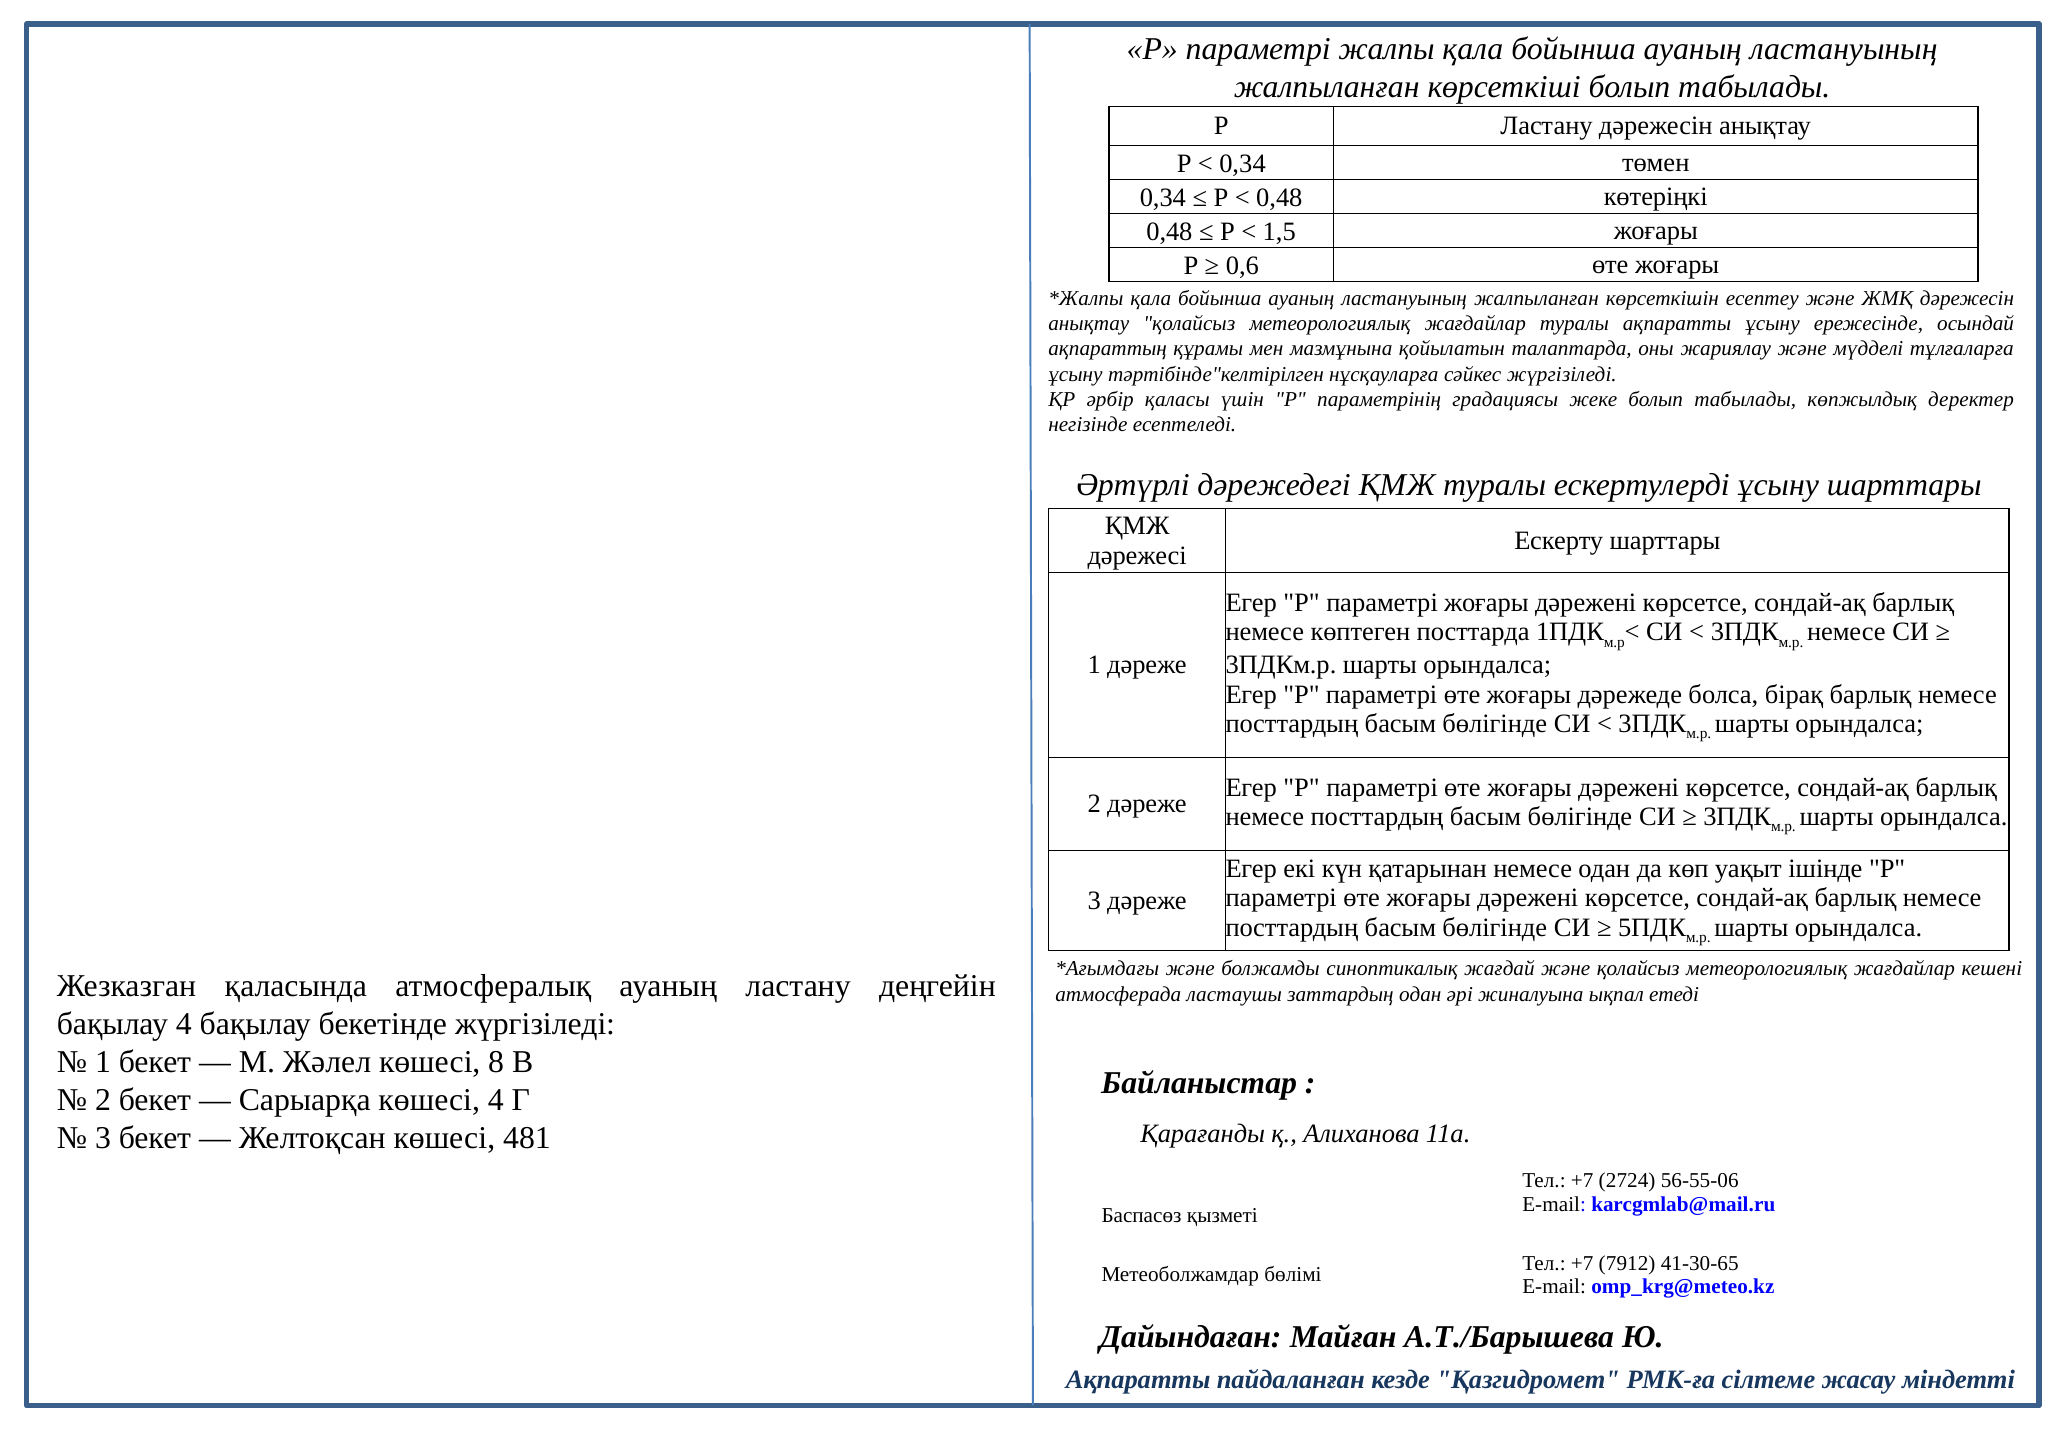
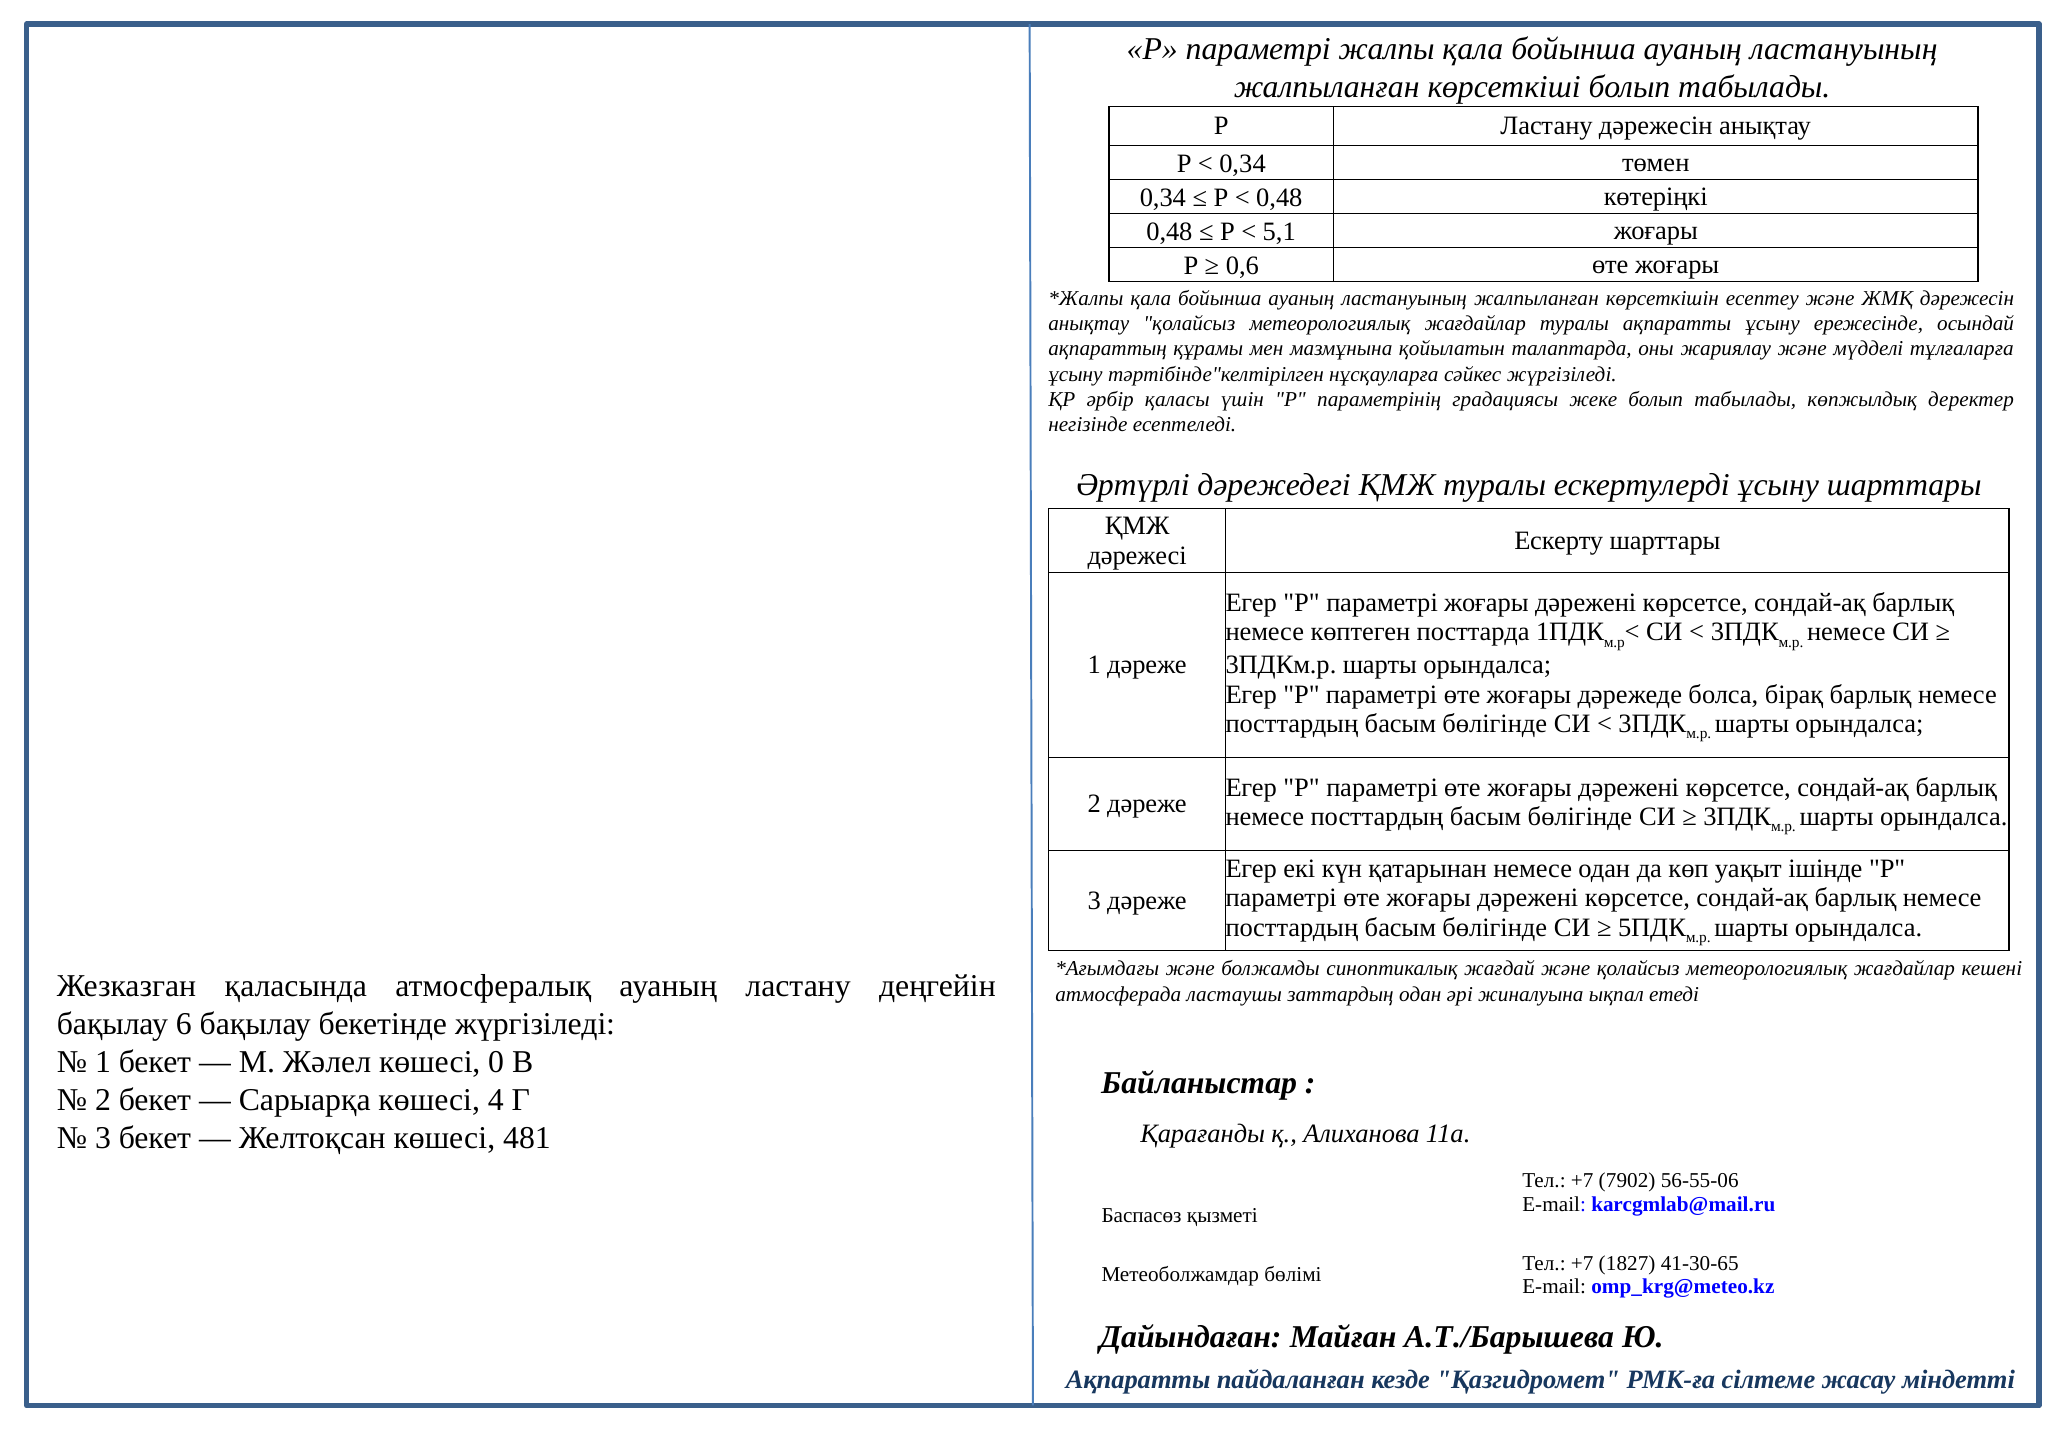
1,5: 1,5 -> 5,1 (1279, 232)
бақылау 4: 4 -> 6 (184, 1024)
8: 8 -> 0 (496, 1062)
2724: 2724 -> 7902 (1627, 1181)
7912: 7912 -> 1827 (1627, 1263)
